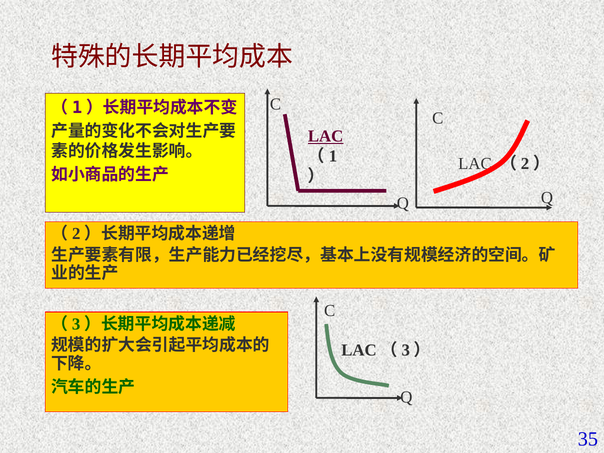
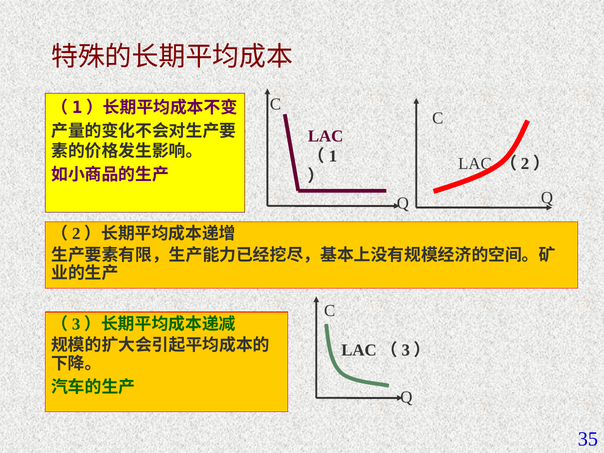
LAC underline: present -> none (326, 136)
